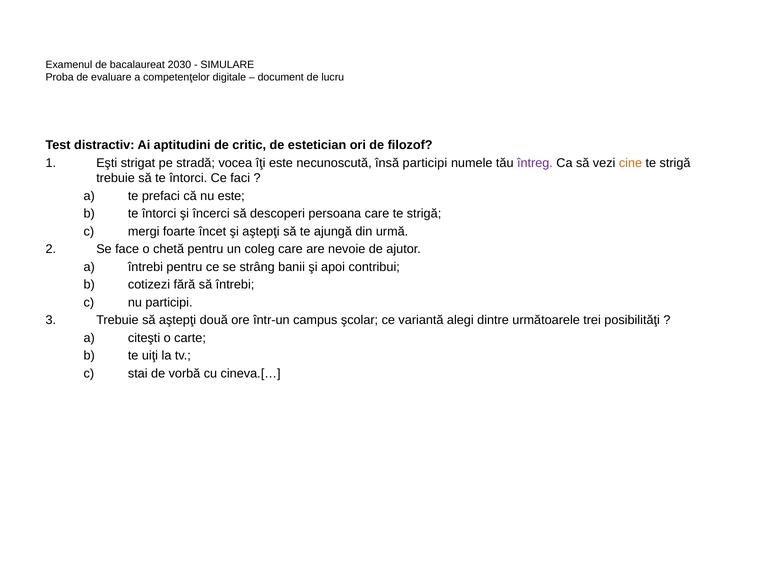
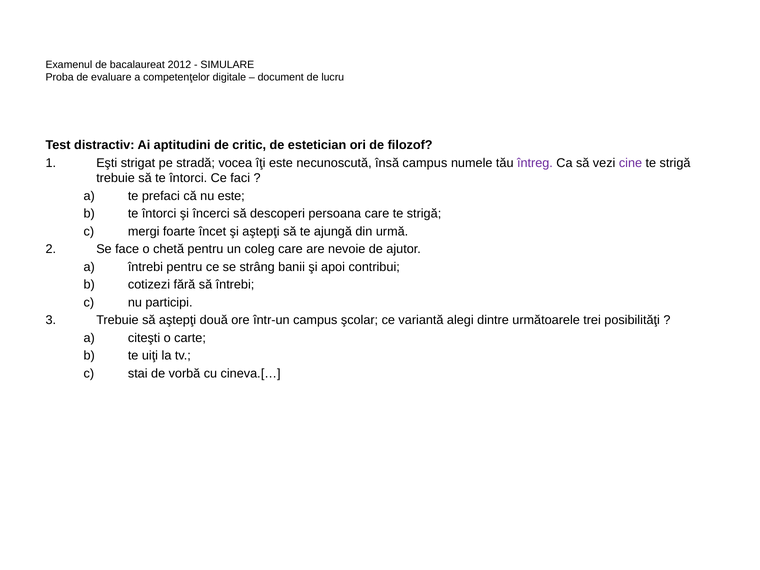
2030: 2030 -> 2012 (179, 65)
însă participi: participi -> campus (425, 163)
cine colour: orange -> purple (630, 163)
